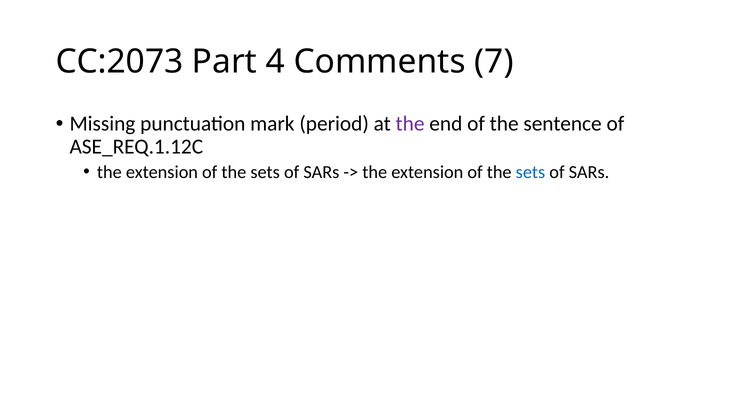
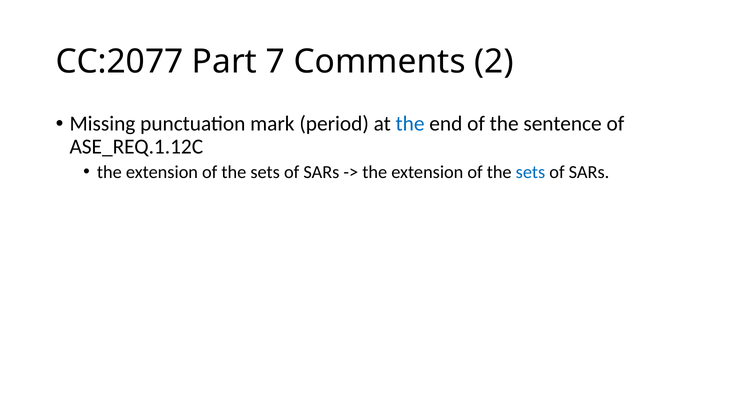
CC:2073: CC:2073 -> CC:2077 (120, 61)
4: 4 -> 7 (275, 61)
7: 7 -> 2 (494, 61)
the colour: purple -> blue (410, 124)
